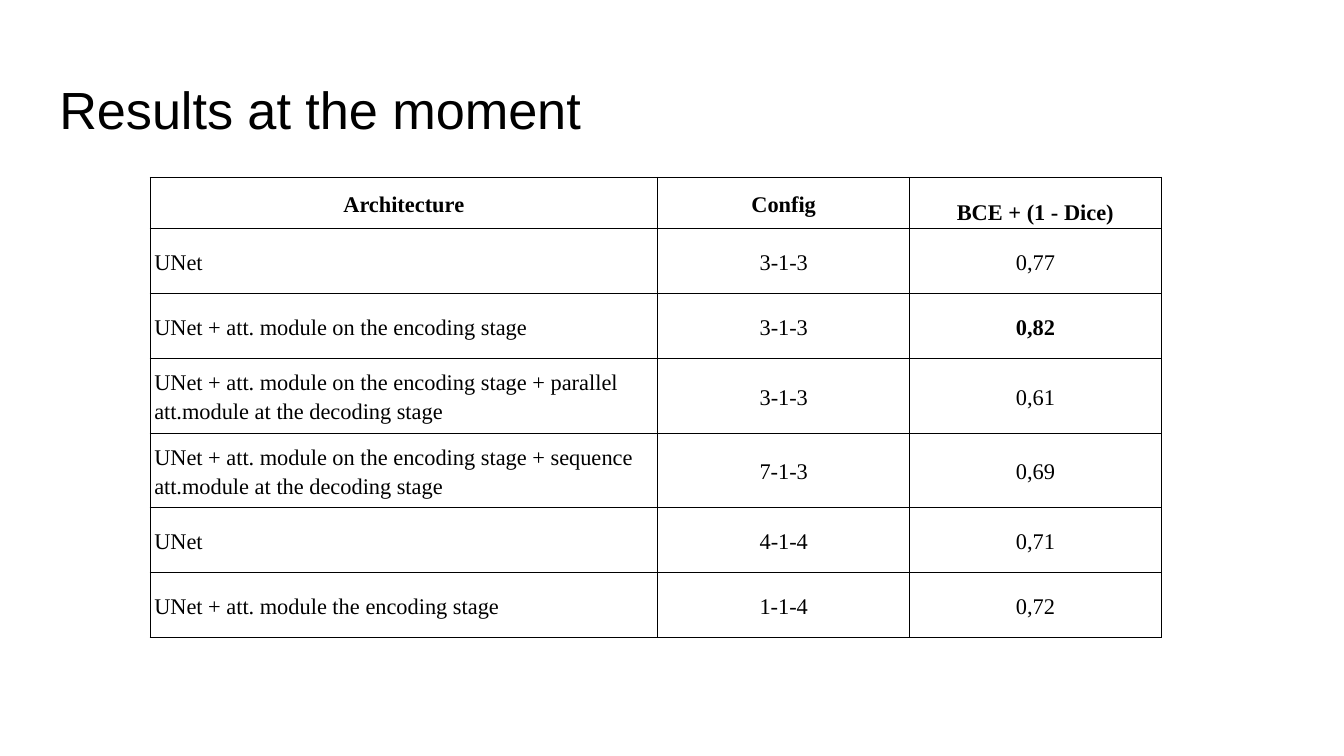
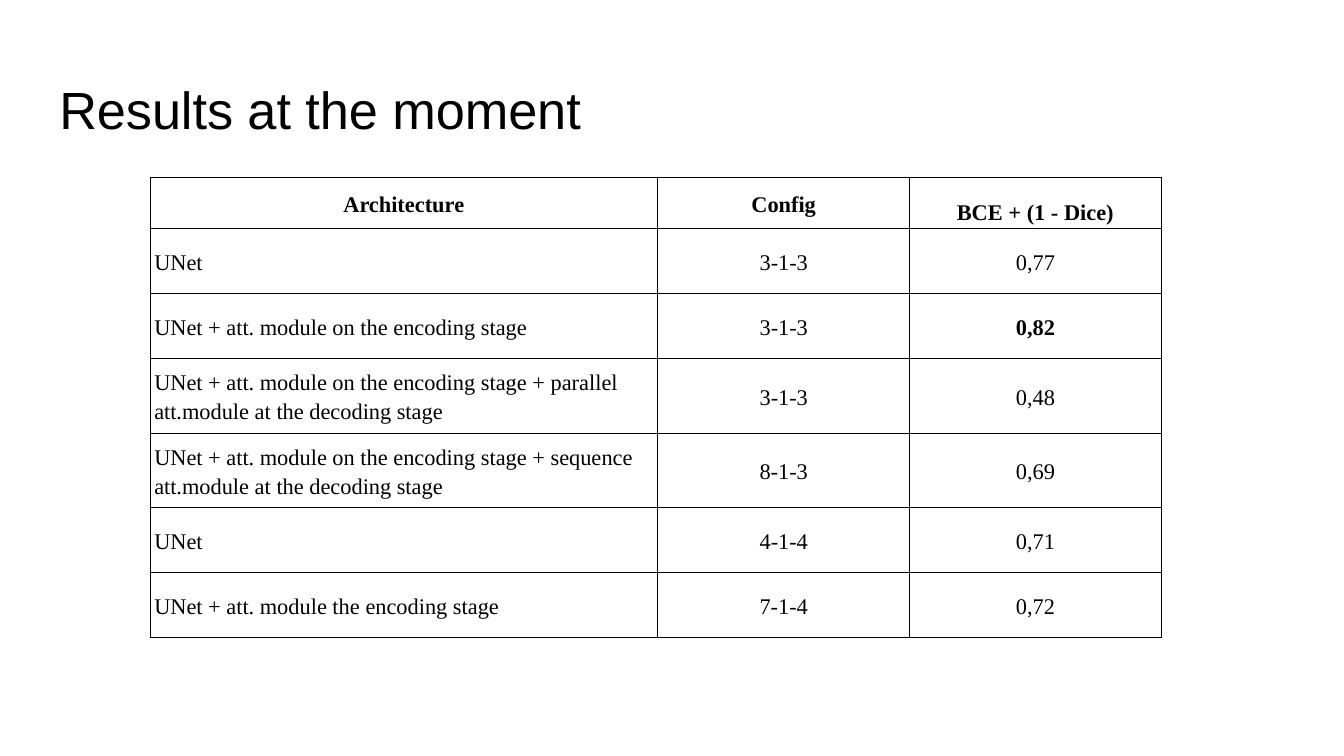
0,61: 0,61 -> 0,48 (1036, 398)
7-1-3: 7-1-3 -> 8-1-3 (784, 472)
1-1-4: 1-1-4 -> 7-1-4 (784, 607)
